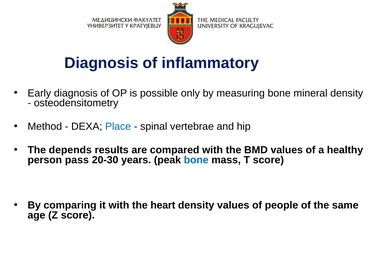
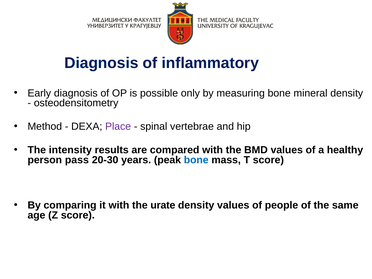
Place colour: blue -> purple (118, 127)
depends: depends -> intensity (70, 150)
heart: heart -> urate (163, 205)
